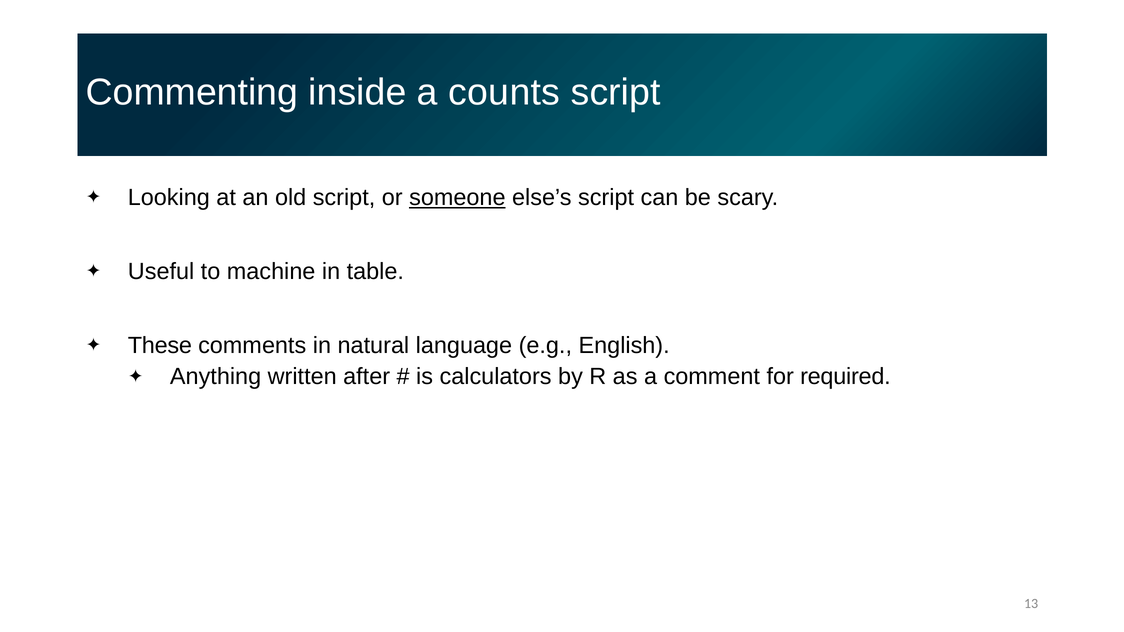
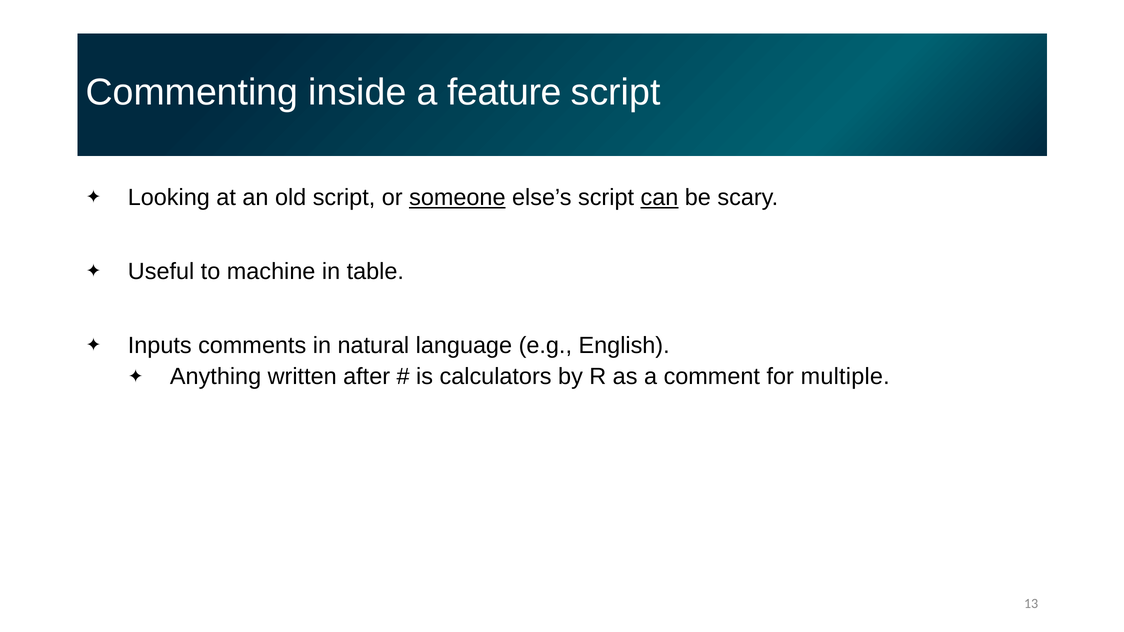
counts: counts -> feature (505, 92)
can underline: none -> present (659, 198)
These: These -> Inputs (160, 346)
required: required -> multiple (845, 377)
